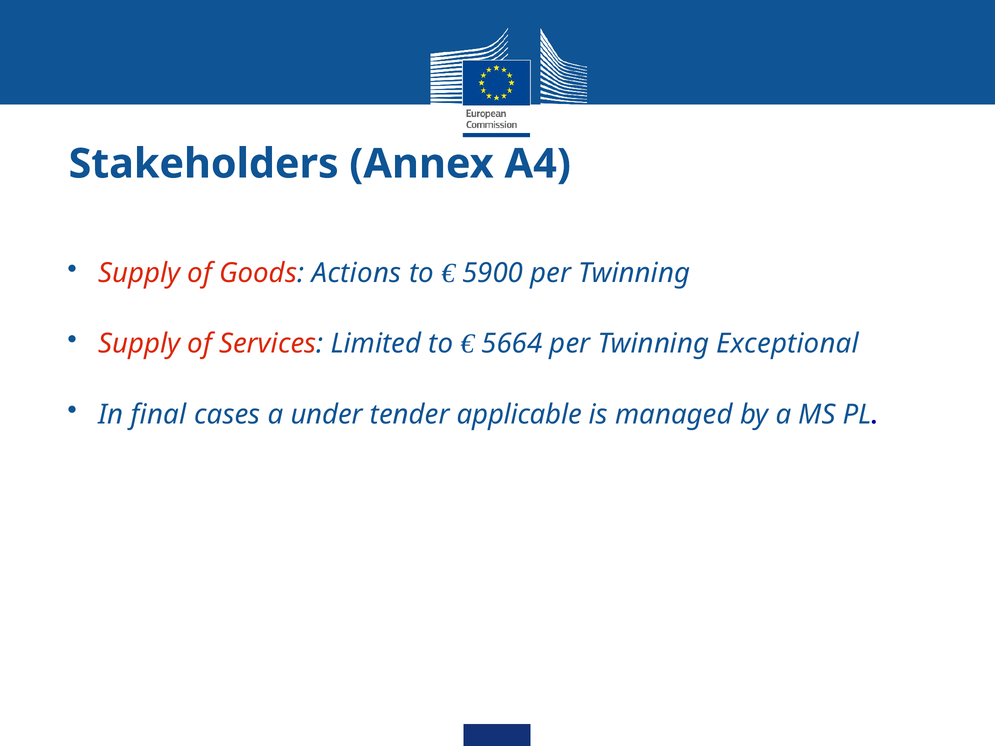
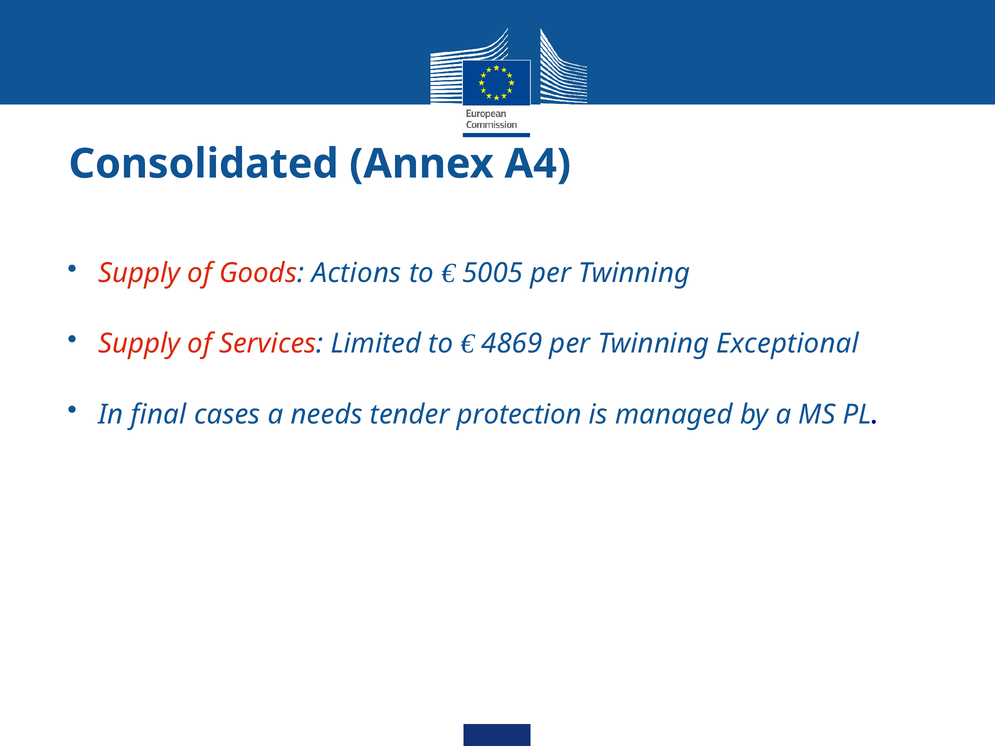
Stakeholders: Stakeholders -> Consolidated (204, 164)
5900: 5900 -> 5005 (493, 273)
5664: 5664 -> 4869 (512, 344)
under: under -> needs (327, 415)
applicable: applicable -> protection (519, 415)
